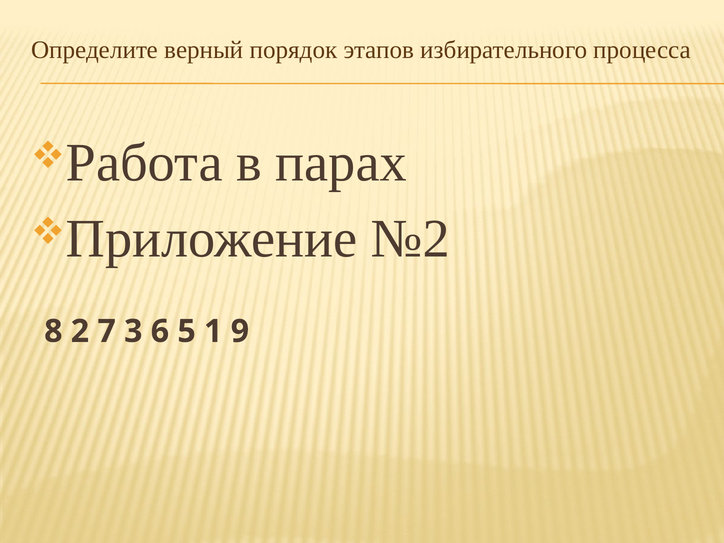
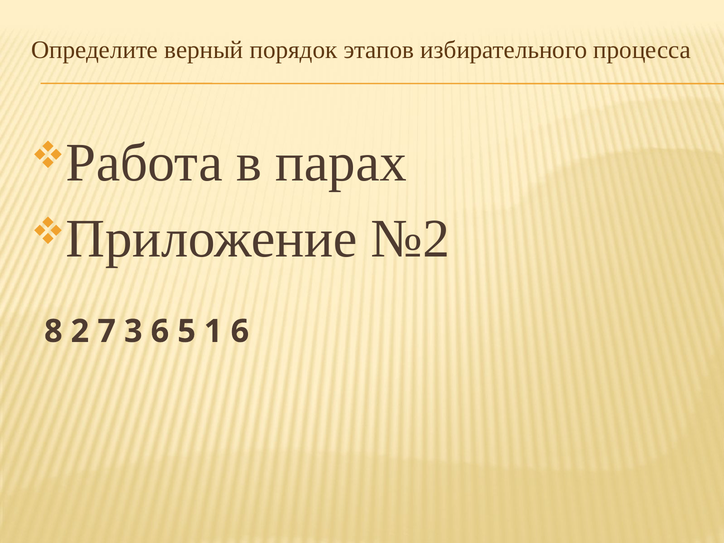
1 9: 9 -> 6 (240, 331)
